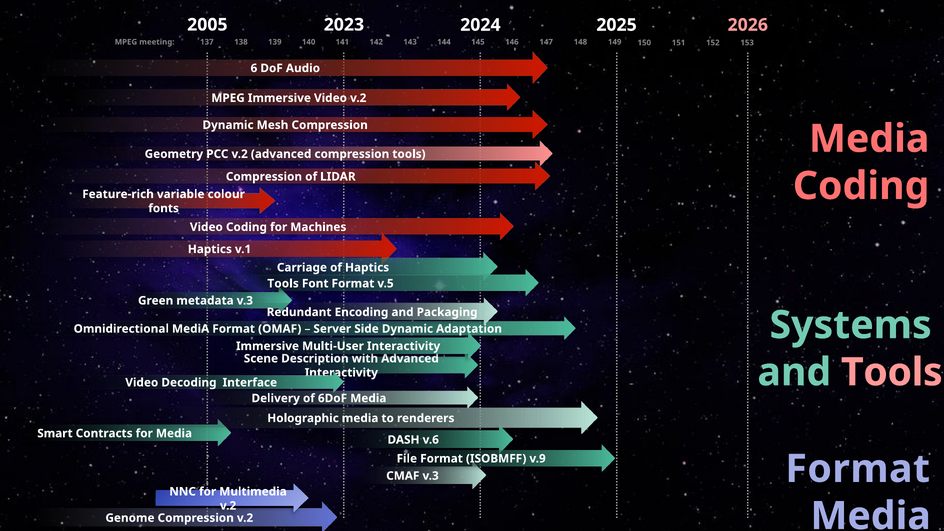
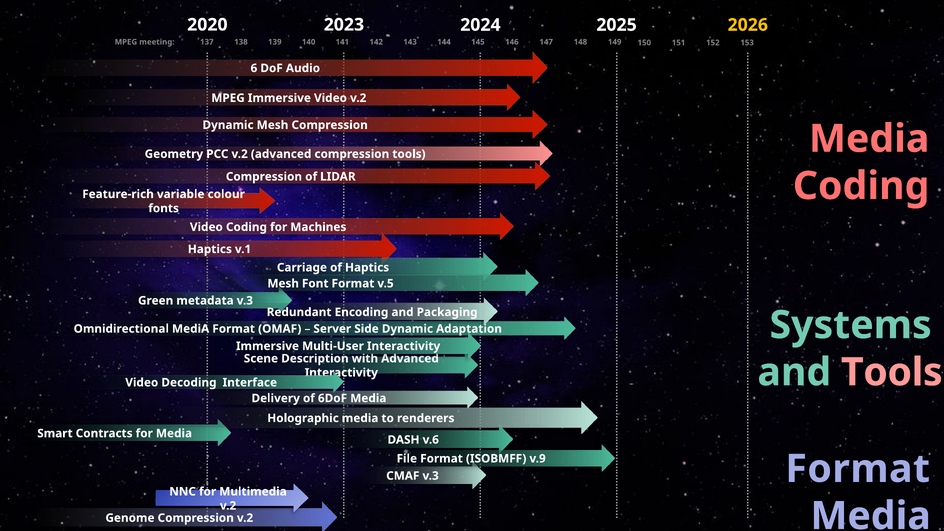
2005: 2005 -> 2020 (207, 25)
2026 colour: pink -> yellow (748, 25)
Tools: Tools -> Mesh (283, 283)
